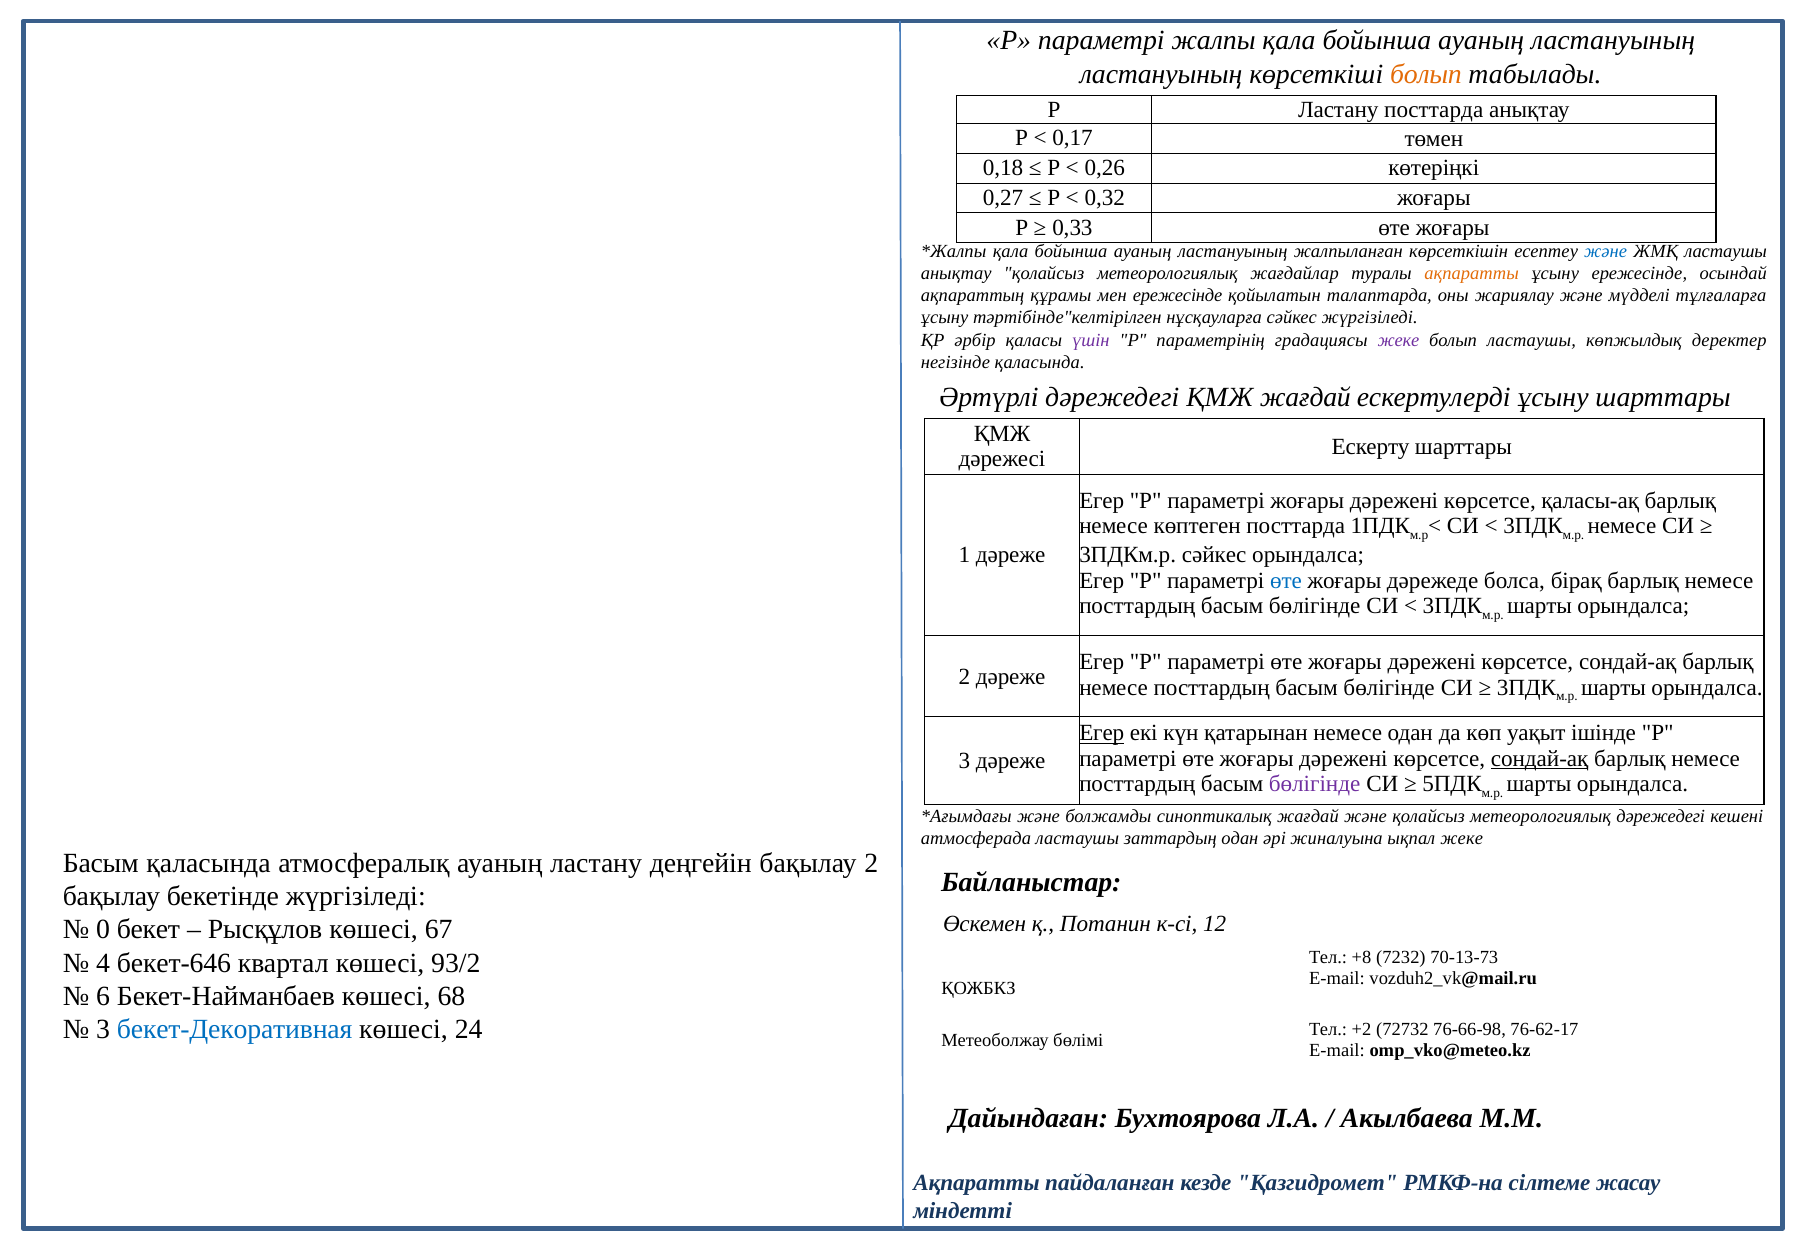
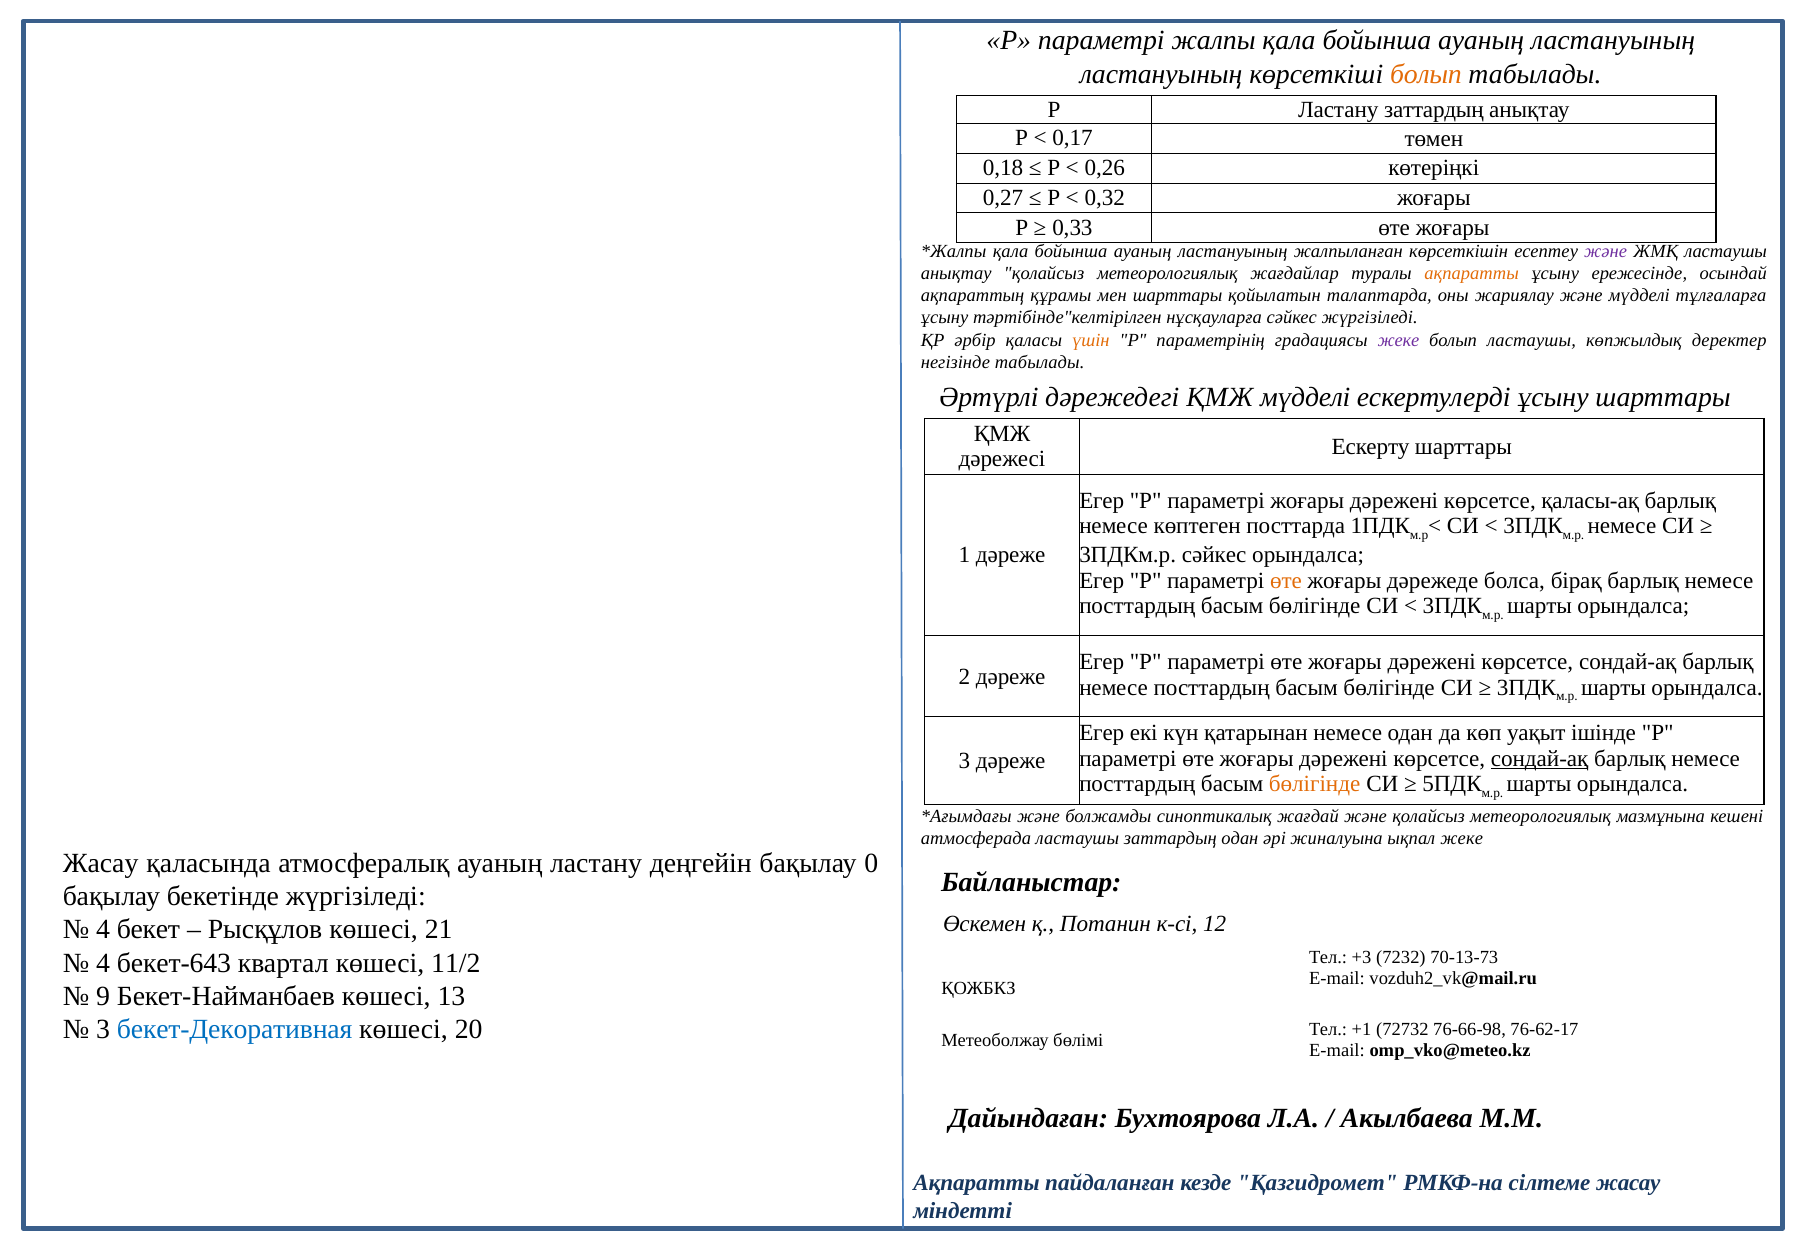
Ластану посттарда: посттарда -> заттардың (1434, 110)
және colour: blue -> purple (1606, 251)
мен ережесінде: ережесінде -> шарттары (1178, 296)
үшін colour: purple -> orange (1091, 340)
негізінде қаласында: қаласында -> табылады (1040, 362)
ҚМЖ жағдай: жағдай -> мүдделі (1305, 397)
өте colour: blue -> orange (1286, 581)
Егер underline: present -> none (1102, 733)
бөлігінде colour: purple -> orange (1315, 784)
метеорологиялық дәрежедегі: дәрежедегі -> мазмұнына (1661, 816)
Басым: Басым -> Жасау (101, 863)
бақылау 2: 2 -> 0 (871, 863)
0: 0 -> 4 (103, 930)
67: 67 -> 21 (439, 930)
+8: +8 -> +3 (1362, 958)
бекет-646: бекет-646 -> бекет-643 (174, 963)
93/2: 93/2 -> 11/2 (456, 963)
6: 6 -> 9 (103, 996)
68: 68 -> 13 (451, 996)
24: 24 -> 20 (469, 1030)
+2: +2 -> +1 (1362, 1030)
